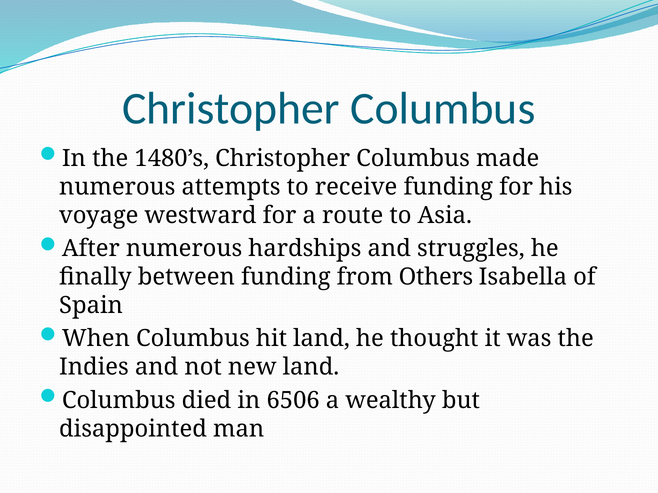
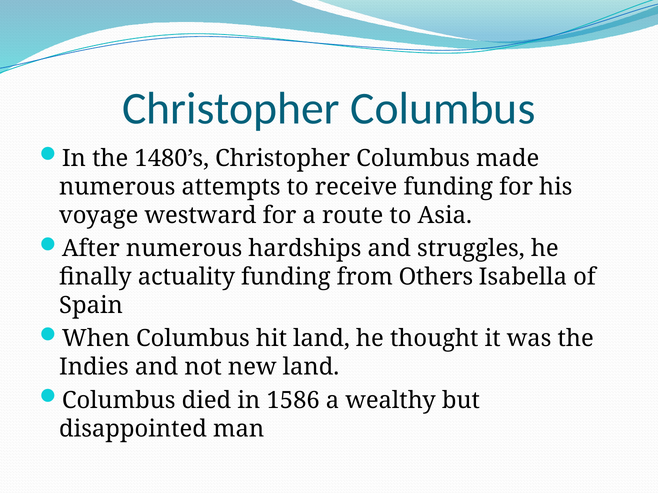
between: between -> actuality (186, 277)
6506: 6506 -> 1586 (293, 401)
